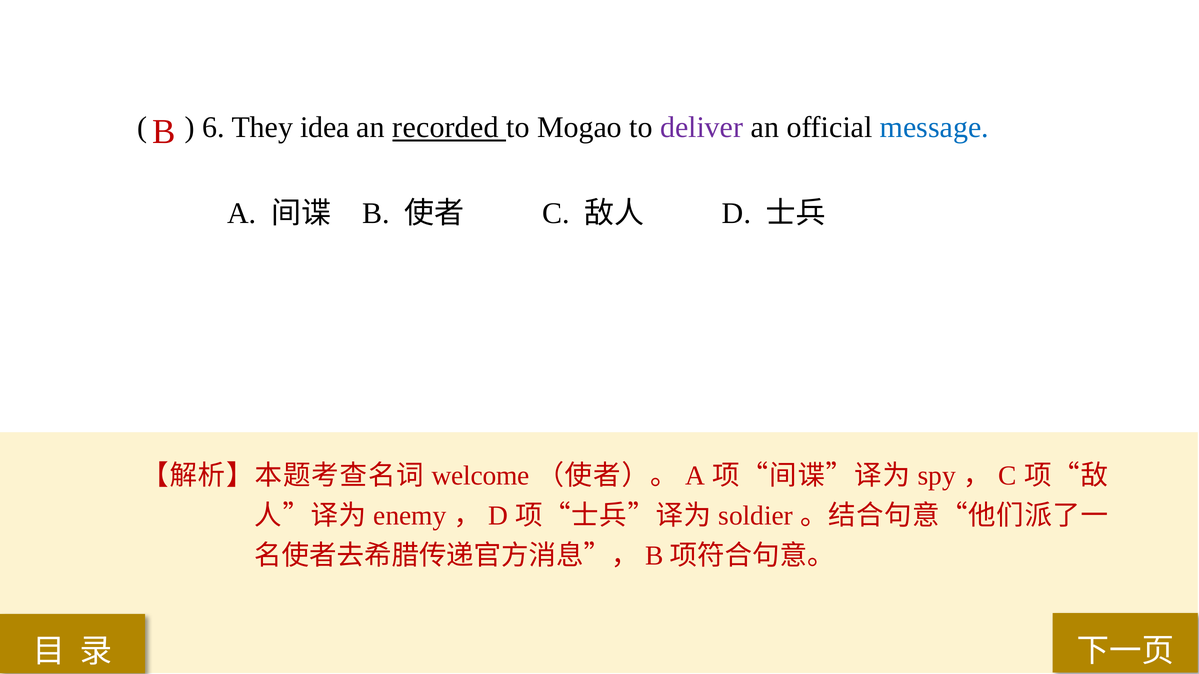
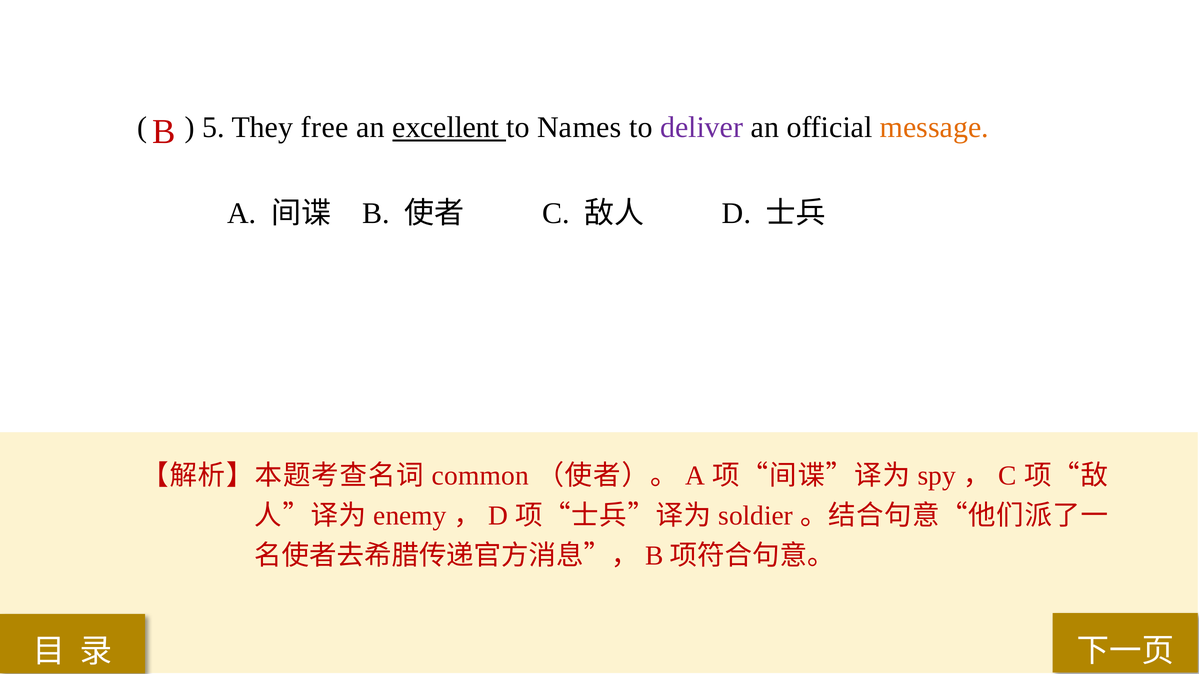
6: 6 -> 5 (214, 127)
idea: idea -> free (325, 127)
recorded: recorded -> excellent (446, 127)
Mogao: Mogao -> Names (579, 127)
message colour: blue -> orange (934, 127)
welcome: welcome -> common (480, 476)
